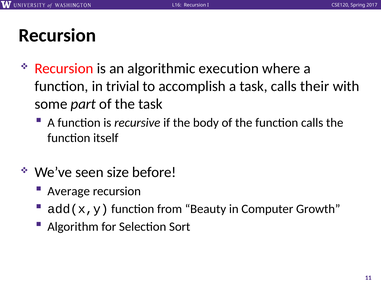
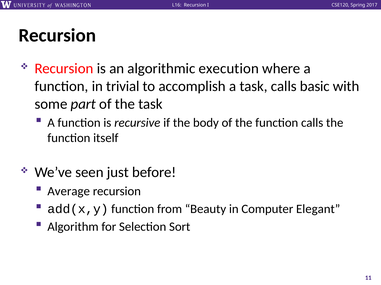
their: their -> basic (315, 86)
size: size -> just (118, 173)
Growth: Growth -> Elegant (318, 209)
